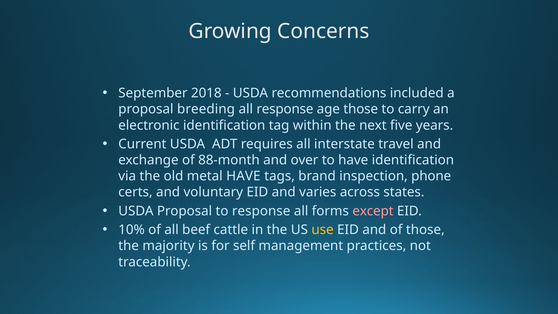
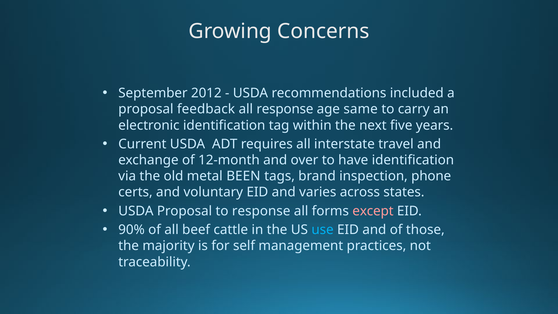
2018: 2018 -> 2012 (206, 93)
breeding: breeding -> feedback (206, 109)
age those: those -> same (361, 109)
88-month: 88-month -> 12-month (229, 160)
metal HAVE: HAVE -> BEEN (243, 176)
10%: 10% -> 90% (132, 230)
use colour: yellow -> light blue (323, 230)
